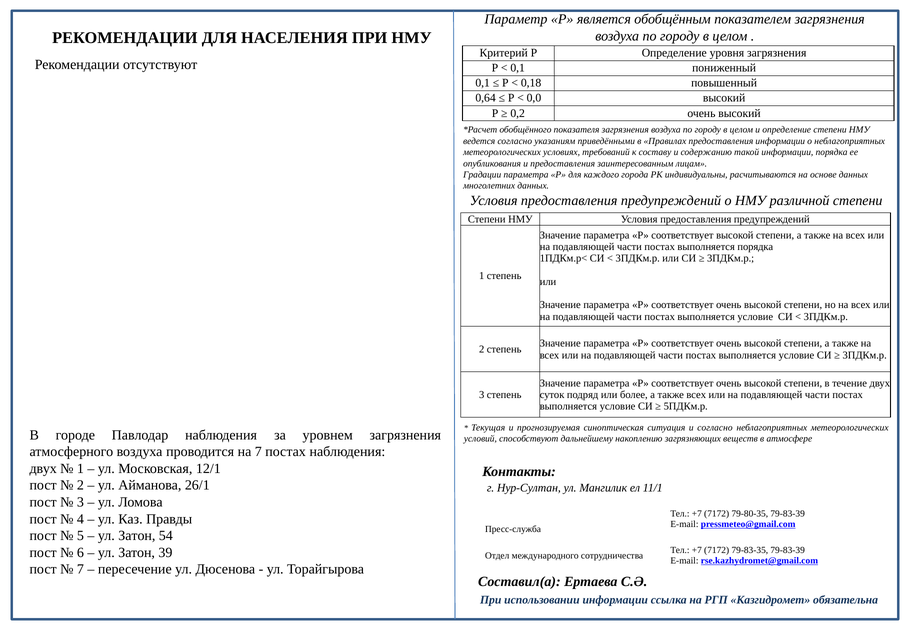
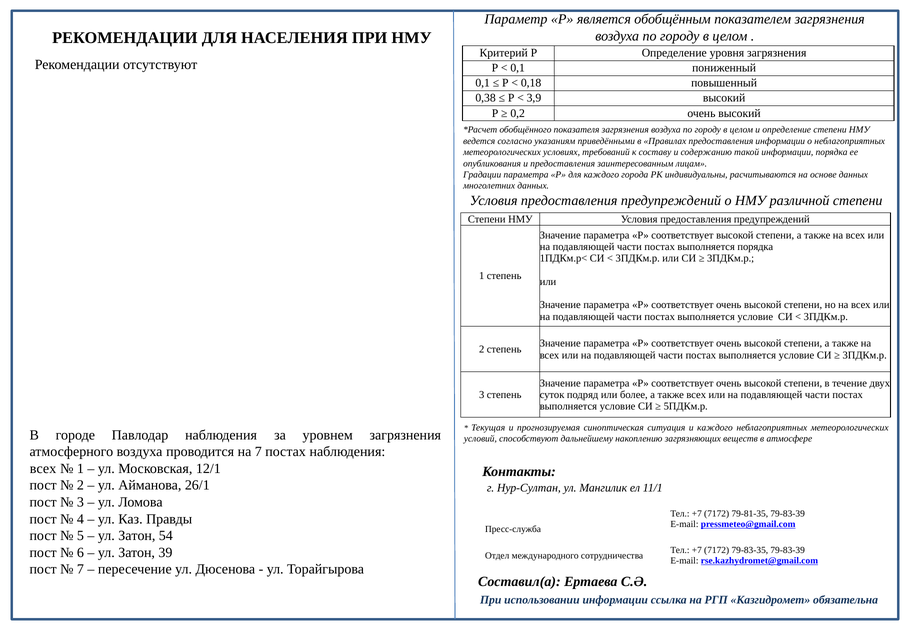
0,64: 0,64 -> 0,38 (486, 98)
0,0: 0,0 -> 3,9 (534, 98)
и согласно: согласно -> каждого (715, 428)
двух: двух -> всех (43, 468)
79-80-35: 79-80-35 -> 79-81-35 (750, 514)
